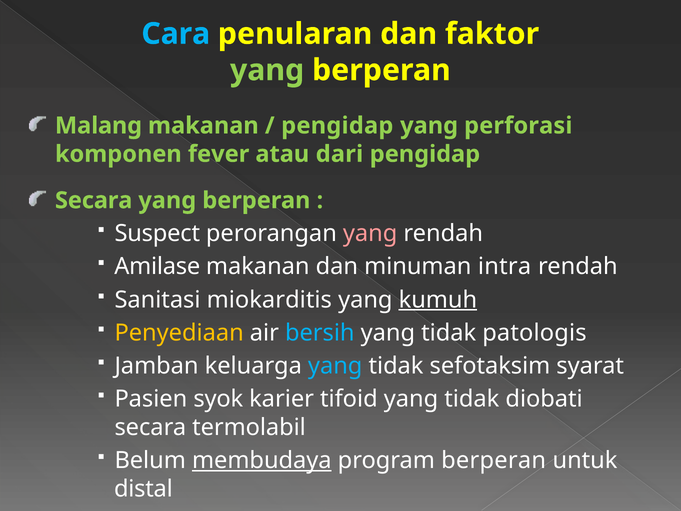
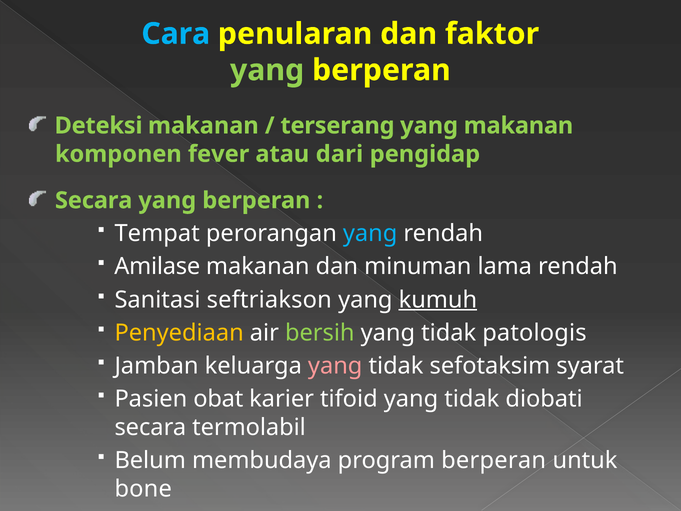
Malang: Malang -> Deteksi (99, 126)
pengidap: pengidap -> terserang (338, 126)
yang perforasi: perforasi -> makanan (518, 126)
Suspect: Suspect -> Tempat (157, 233)
yang colour: pink -> light blue (370, 233)
intra: intra -> lama (505, 267)
miokarditis: miokarditis -> seftriakson (269, 300)
bersih colour: light blue -> light green (320, 333)
yang colour: light blue -> pink (335, 366)
syok: syok -> obat (218, 399)
membudaya underline: present -> none (262, 460)
distal: distal -> bone (143, 489)
